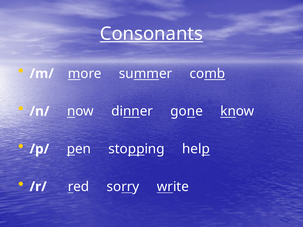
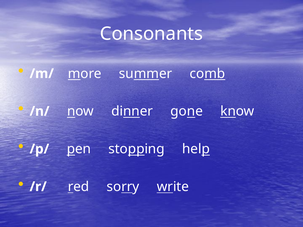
Consonants underline: present -> none (151, 34)
